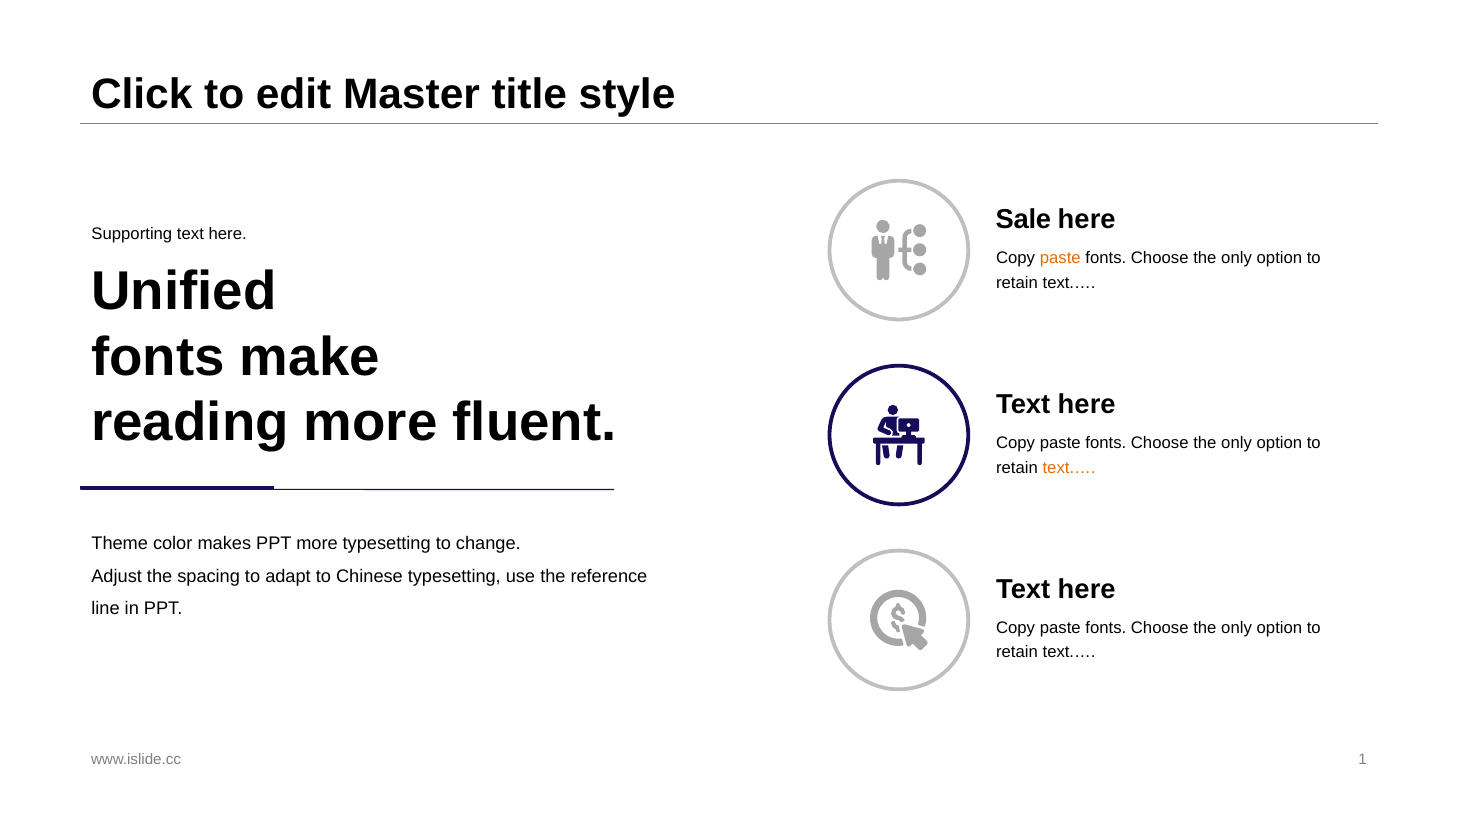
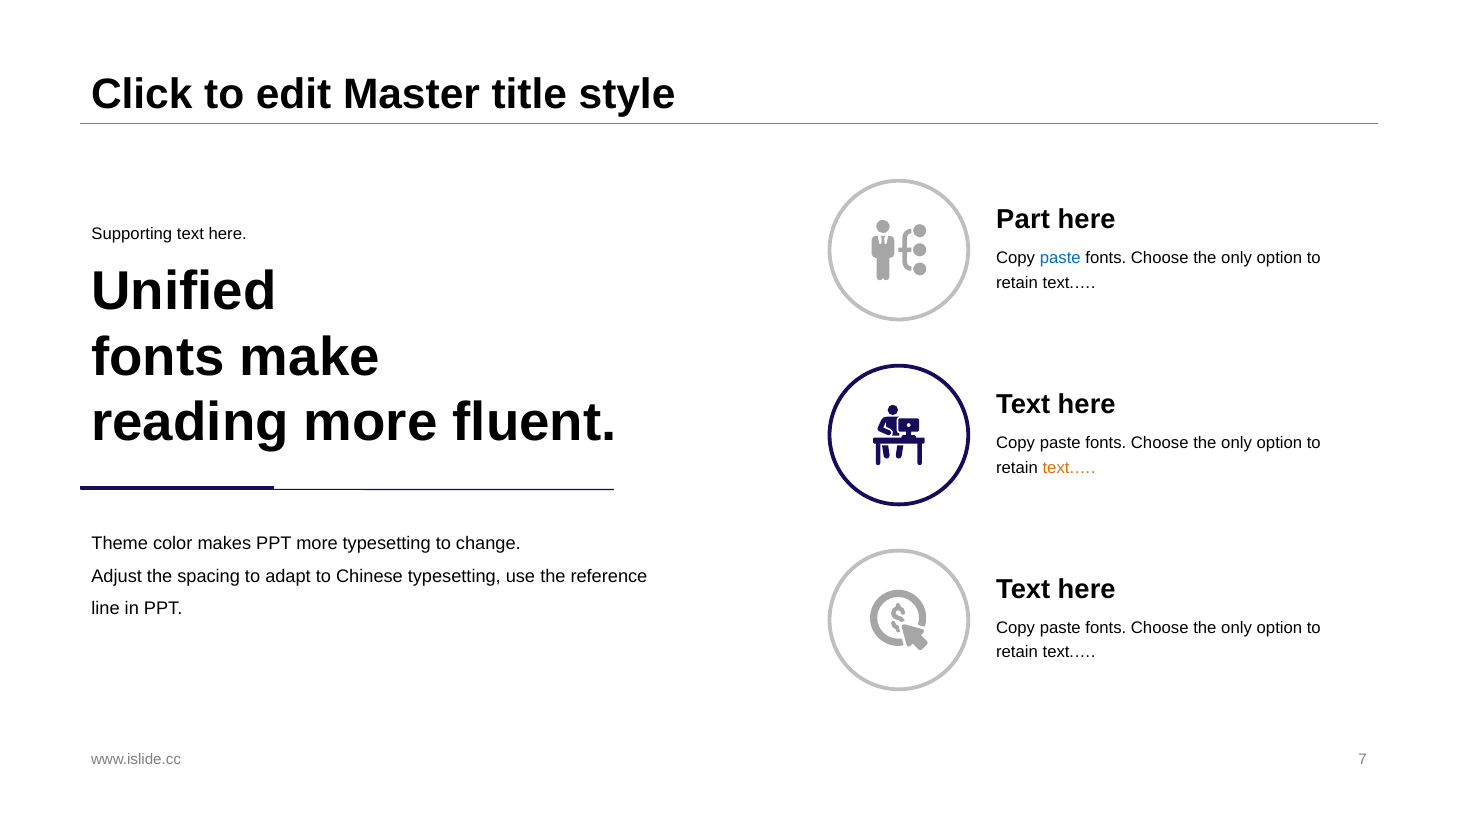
Sale: Sale -> Part (1023, 220)
paste colour: orange -> blue (1060, 258)
1: 1 -> 7 (1363, 760)
